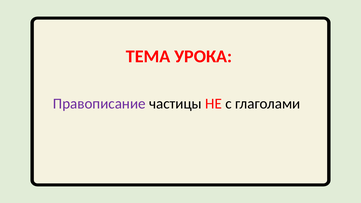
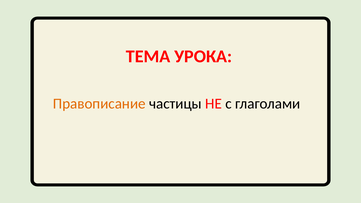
Правописание colour: purple -> orange (99, 104)
